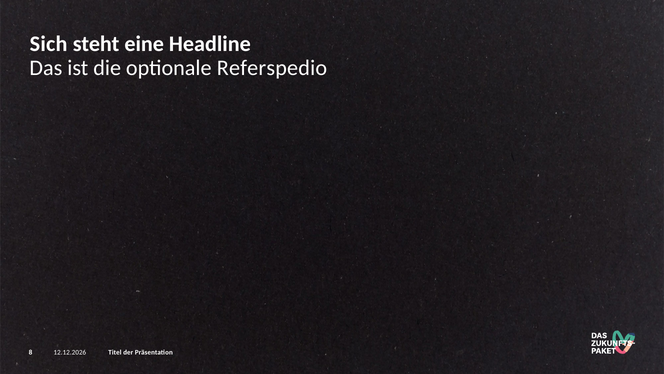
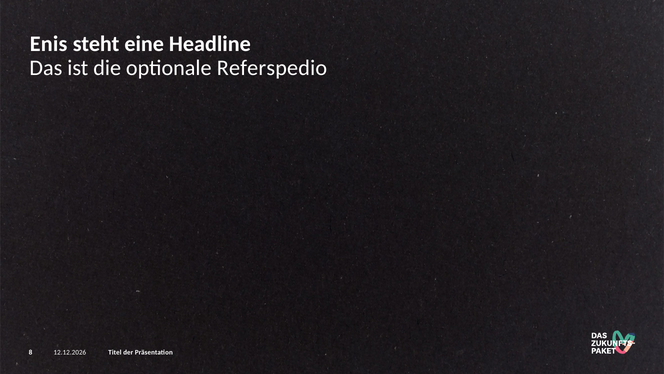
Sich: Sich -> Enis (49, 44)
